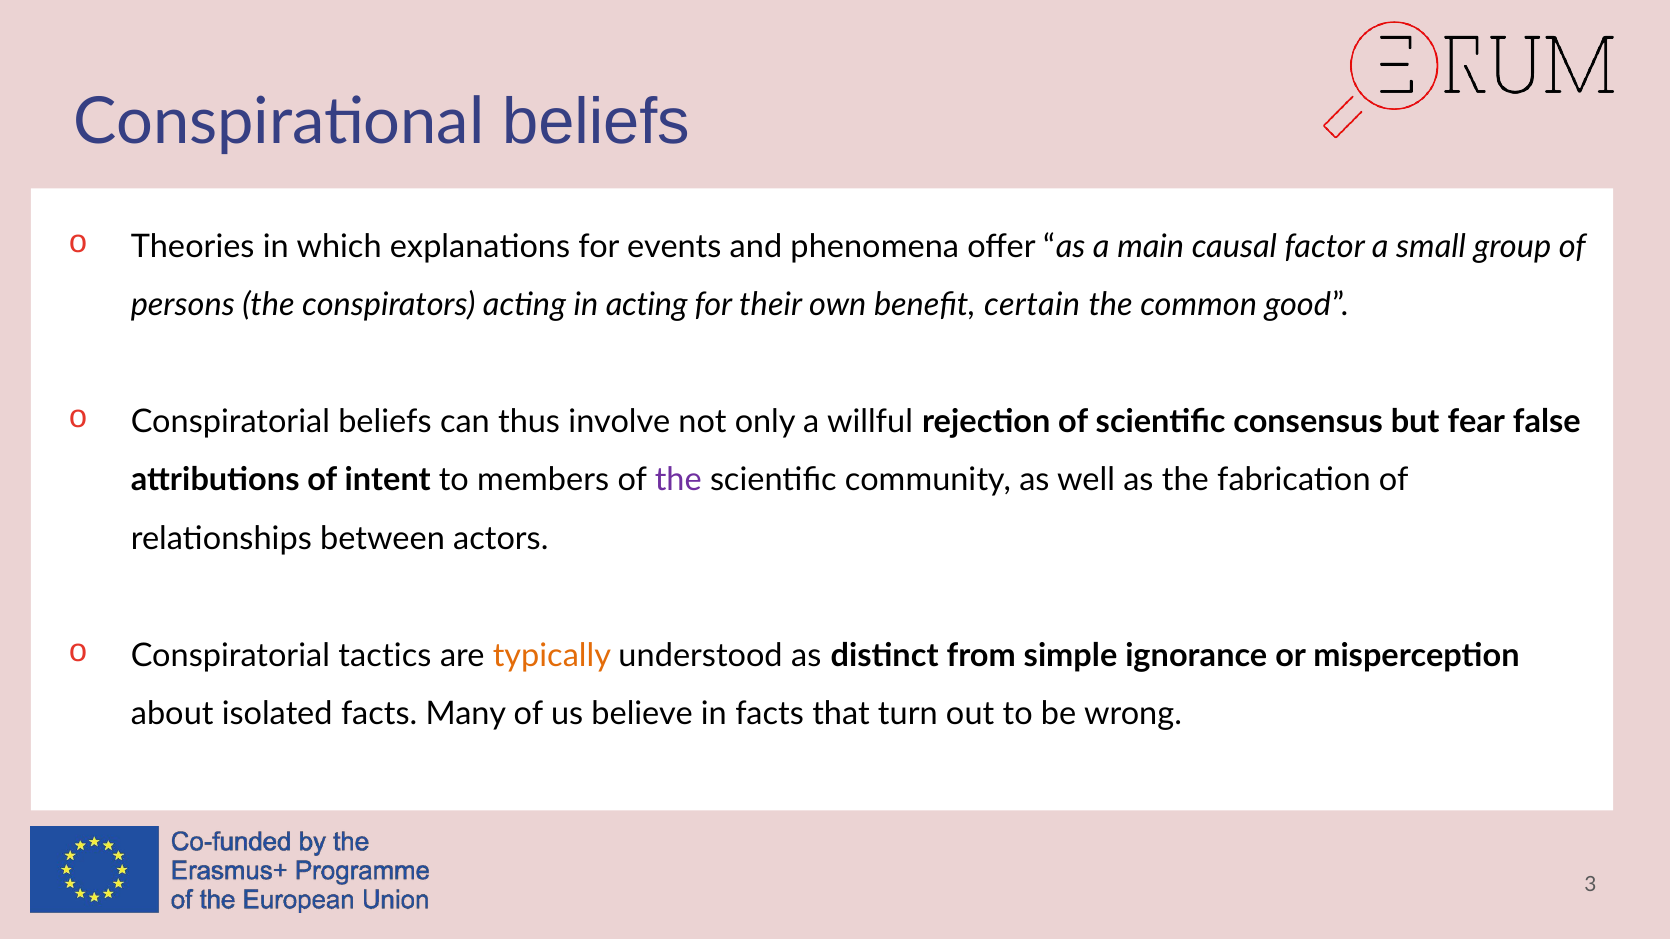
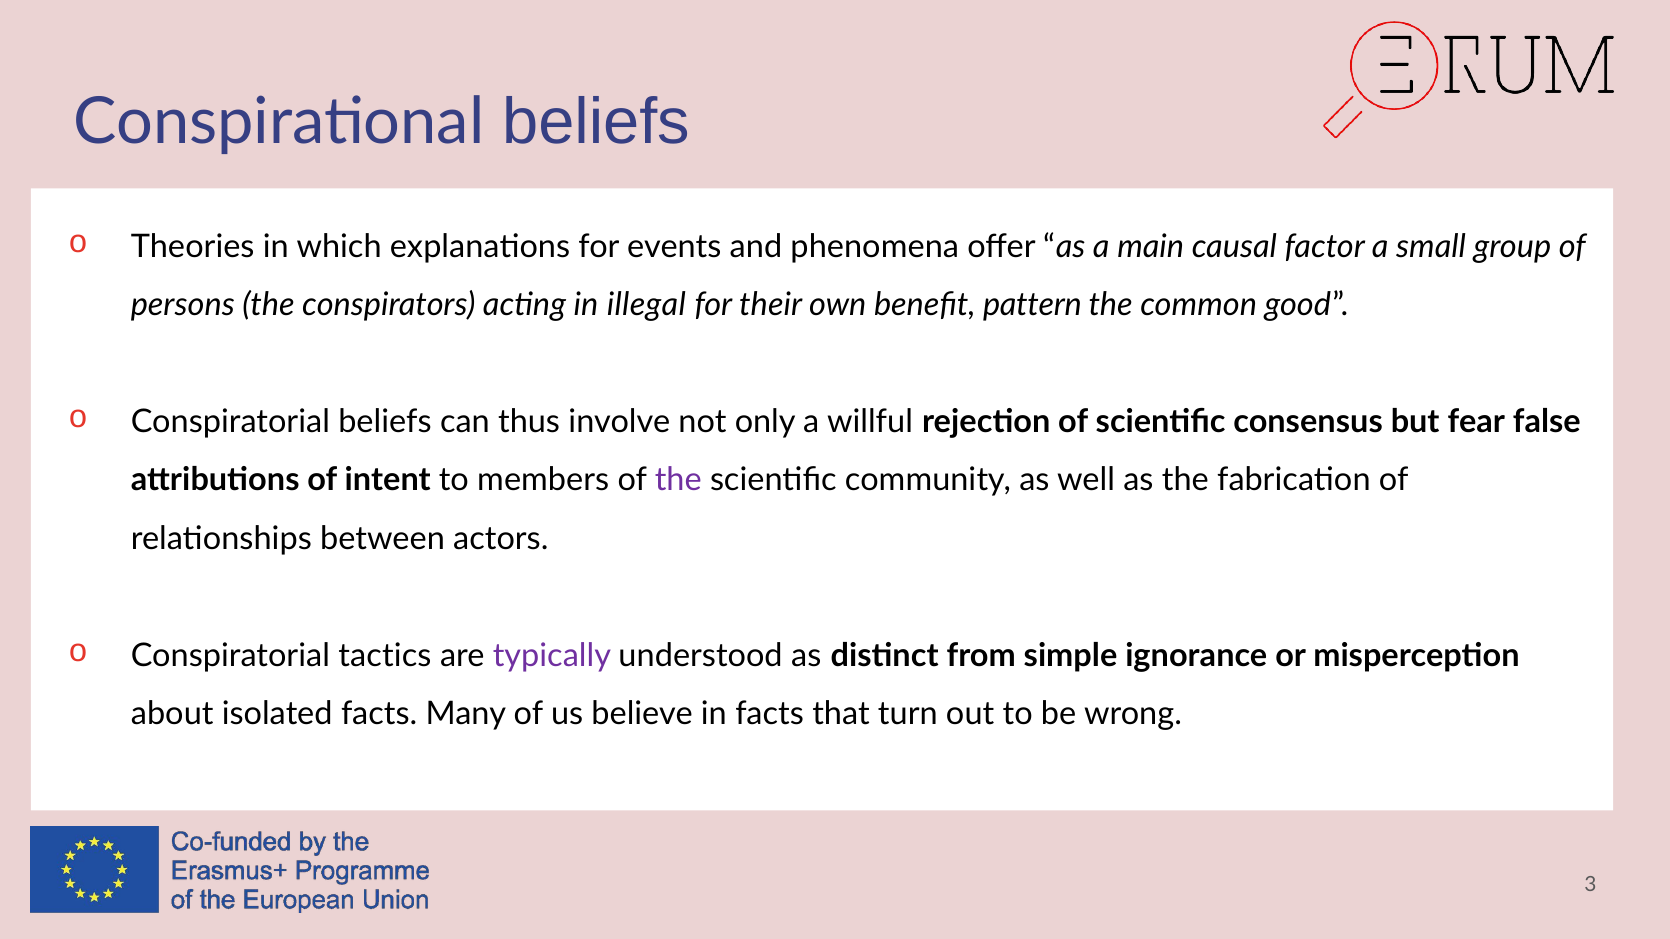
in acting: acting -> illegal (646, 305)
certain: certain -> pattern (1032, 305)
typically colour: orange -> purple (552, 656)
